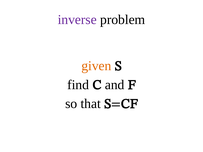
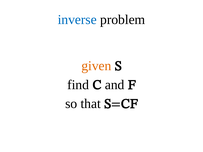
inverse colour: purple -> blue (77, 20)
